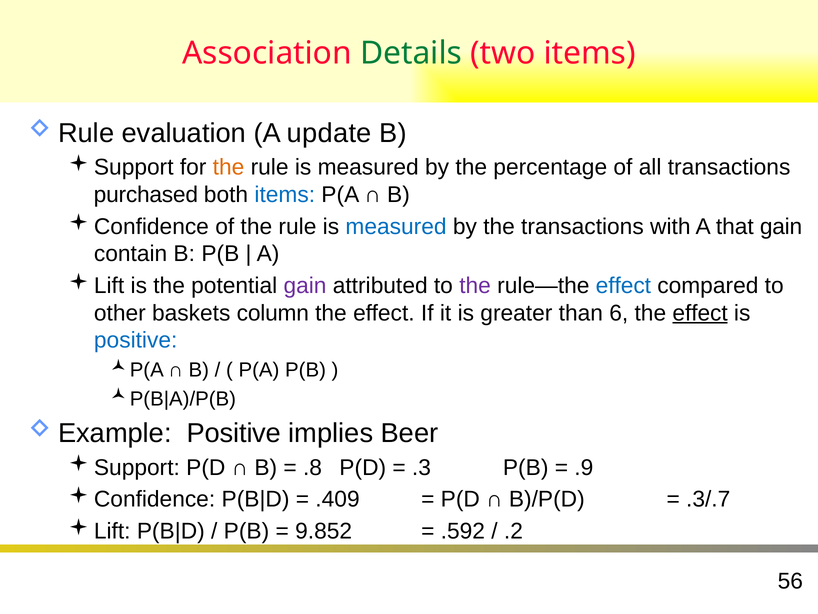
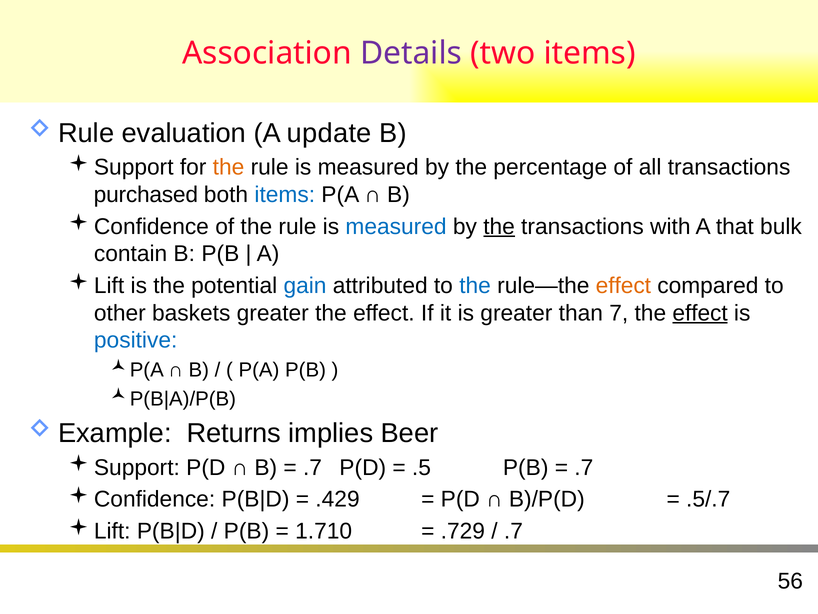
Details colour: green -> purple (411, 53)
the underline: none -> present (499, 226)
that gain: gain -> bulk (781, 226)
gain colour: purple -> blue (305, 285)
the colour: purple -> blue (475, 285)
effect colour: blue -> orange (623, 285)
baskets column: column -> greater (273, 313)
6: 6 -> 7 (619, 313)
Positive: Positive -> Returns (234, 433)
.8: .8 -> .7 (313, 467)
.3: .3 -> .5 (421, 467)
.9: .9 -> .7 (584, 467)
.409: .409 -> .429 (337, 499)
.3/.7: .3/.7 -> .5/.7 (708, 499)
9.852: 9.852 -> 1.710 (324, 531)
.592: .592 -> .729 (463, 531)
.2: .2 -> .7 (513, 531)
